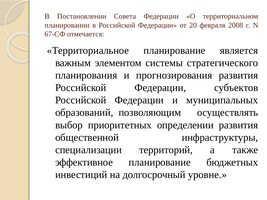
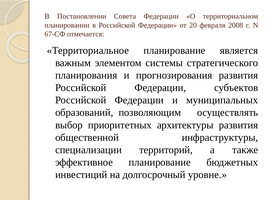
определении: определении -> архитектуры (185, 125)
